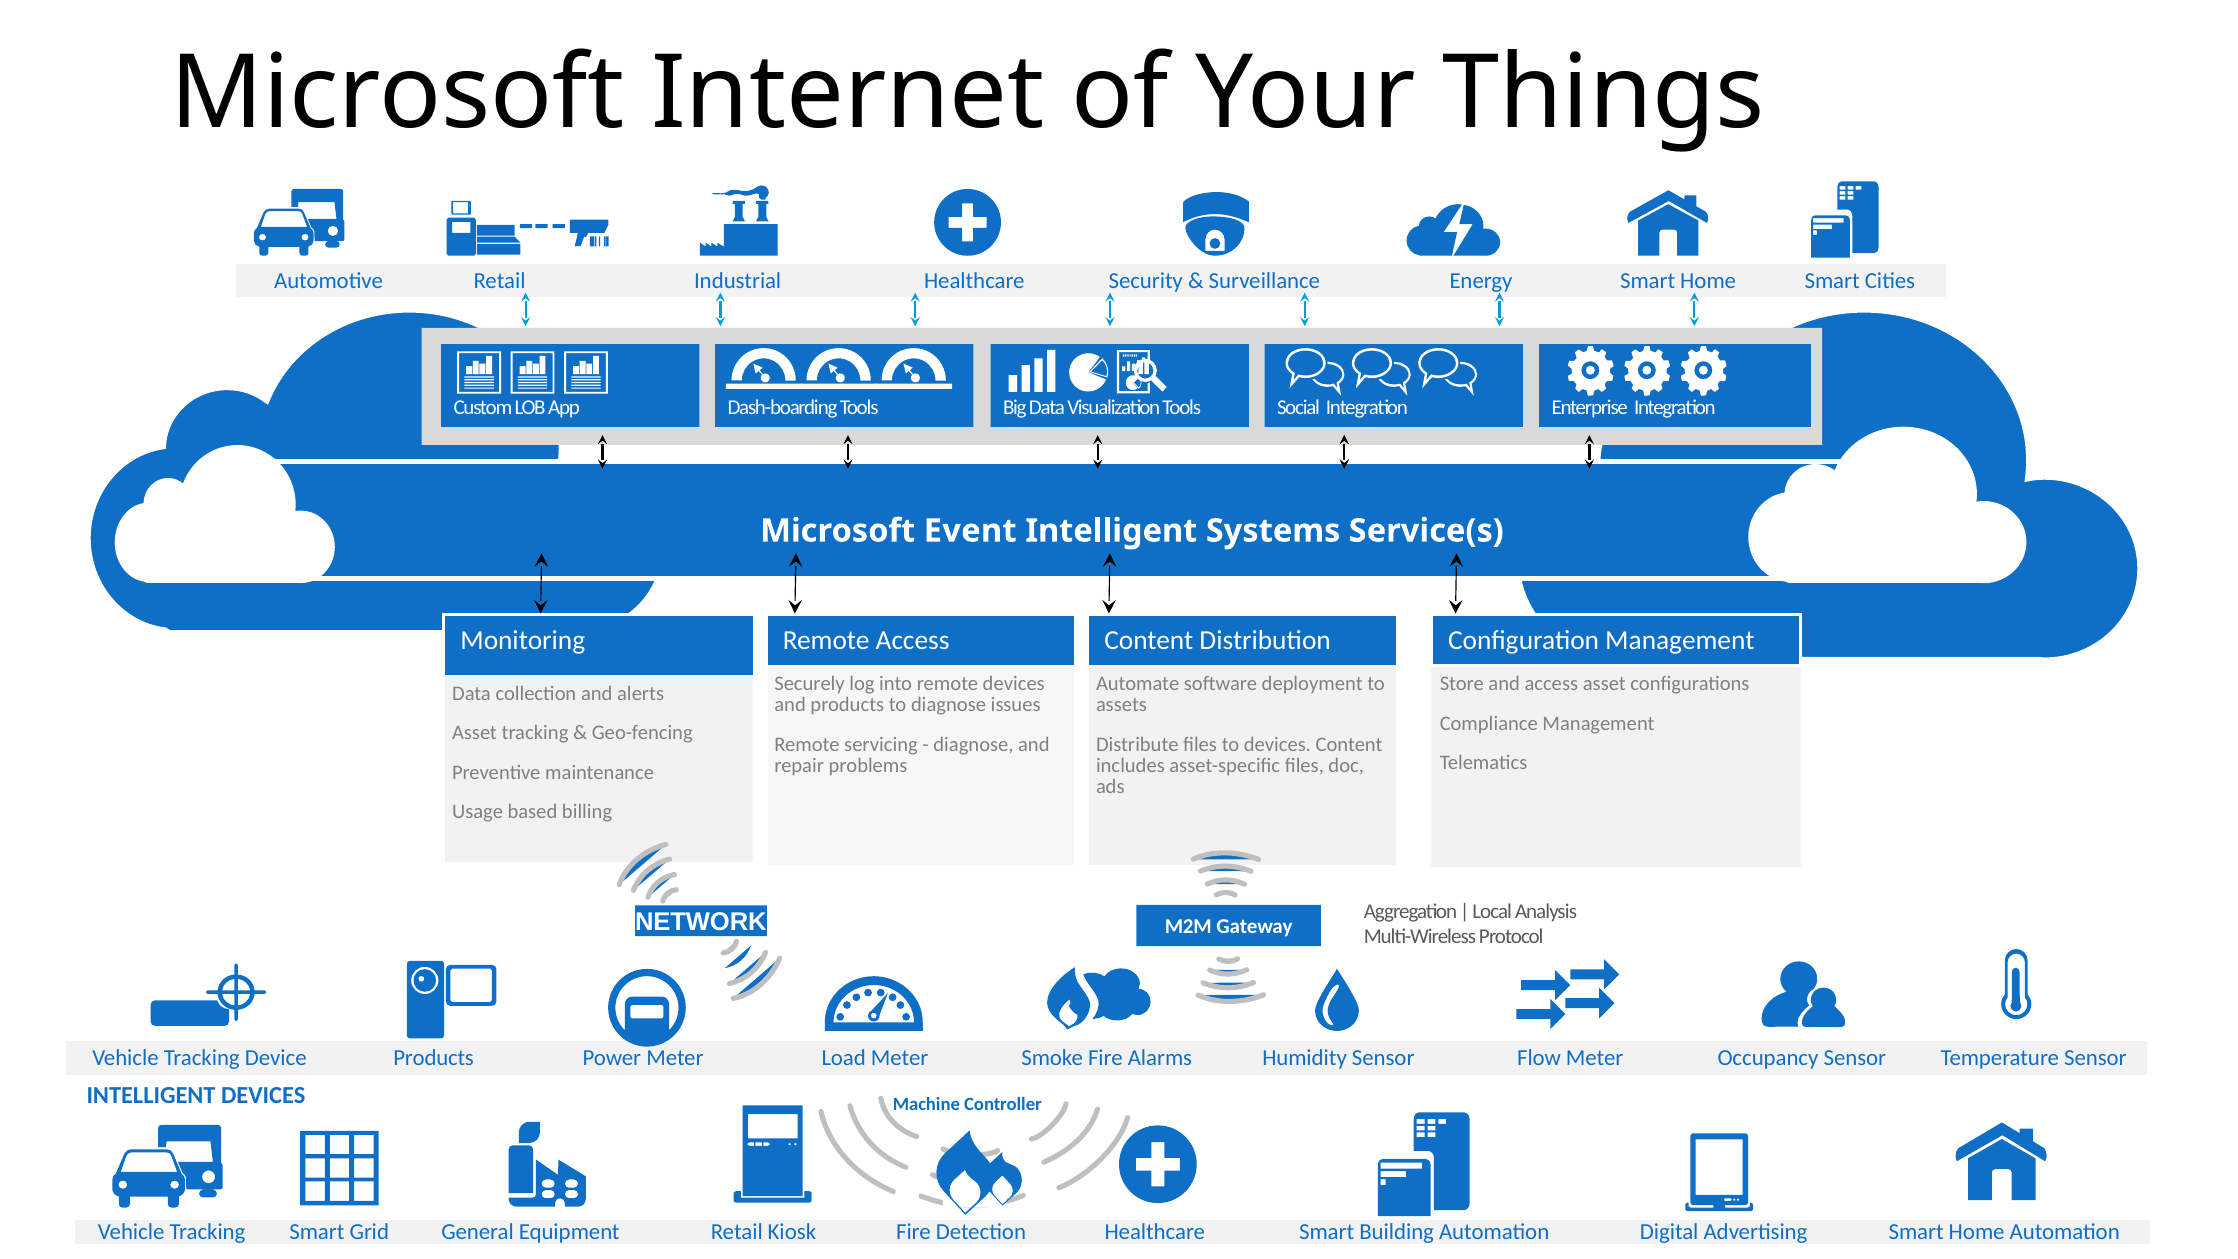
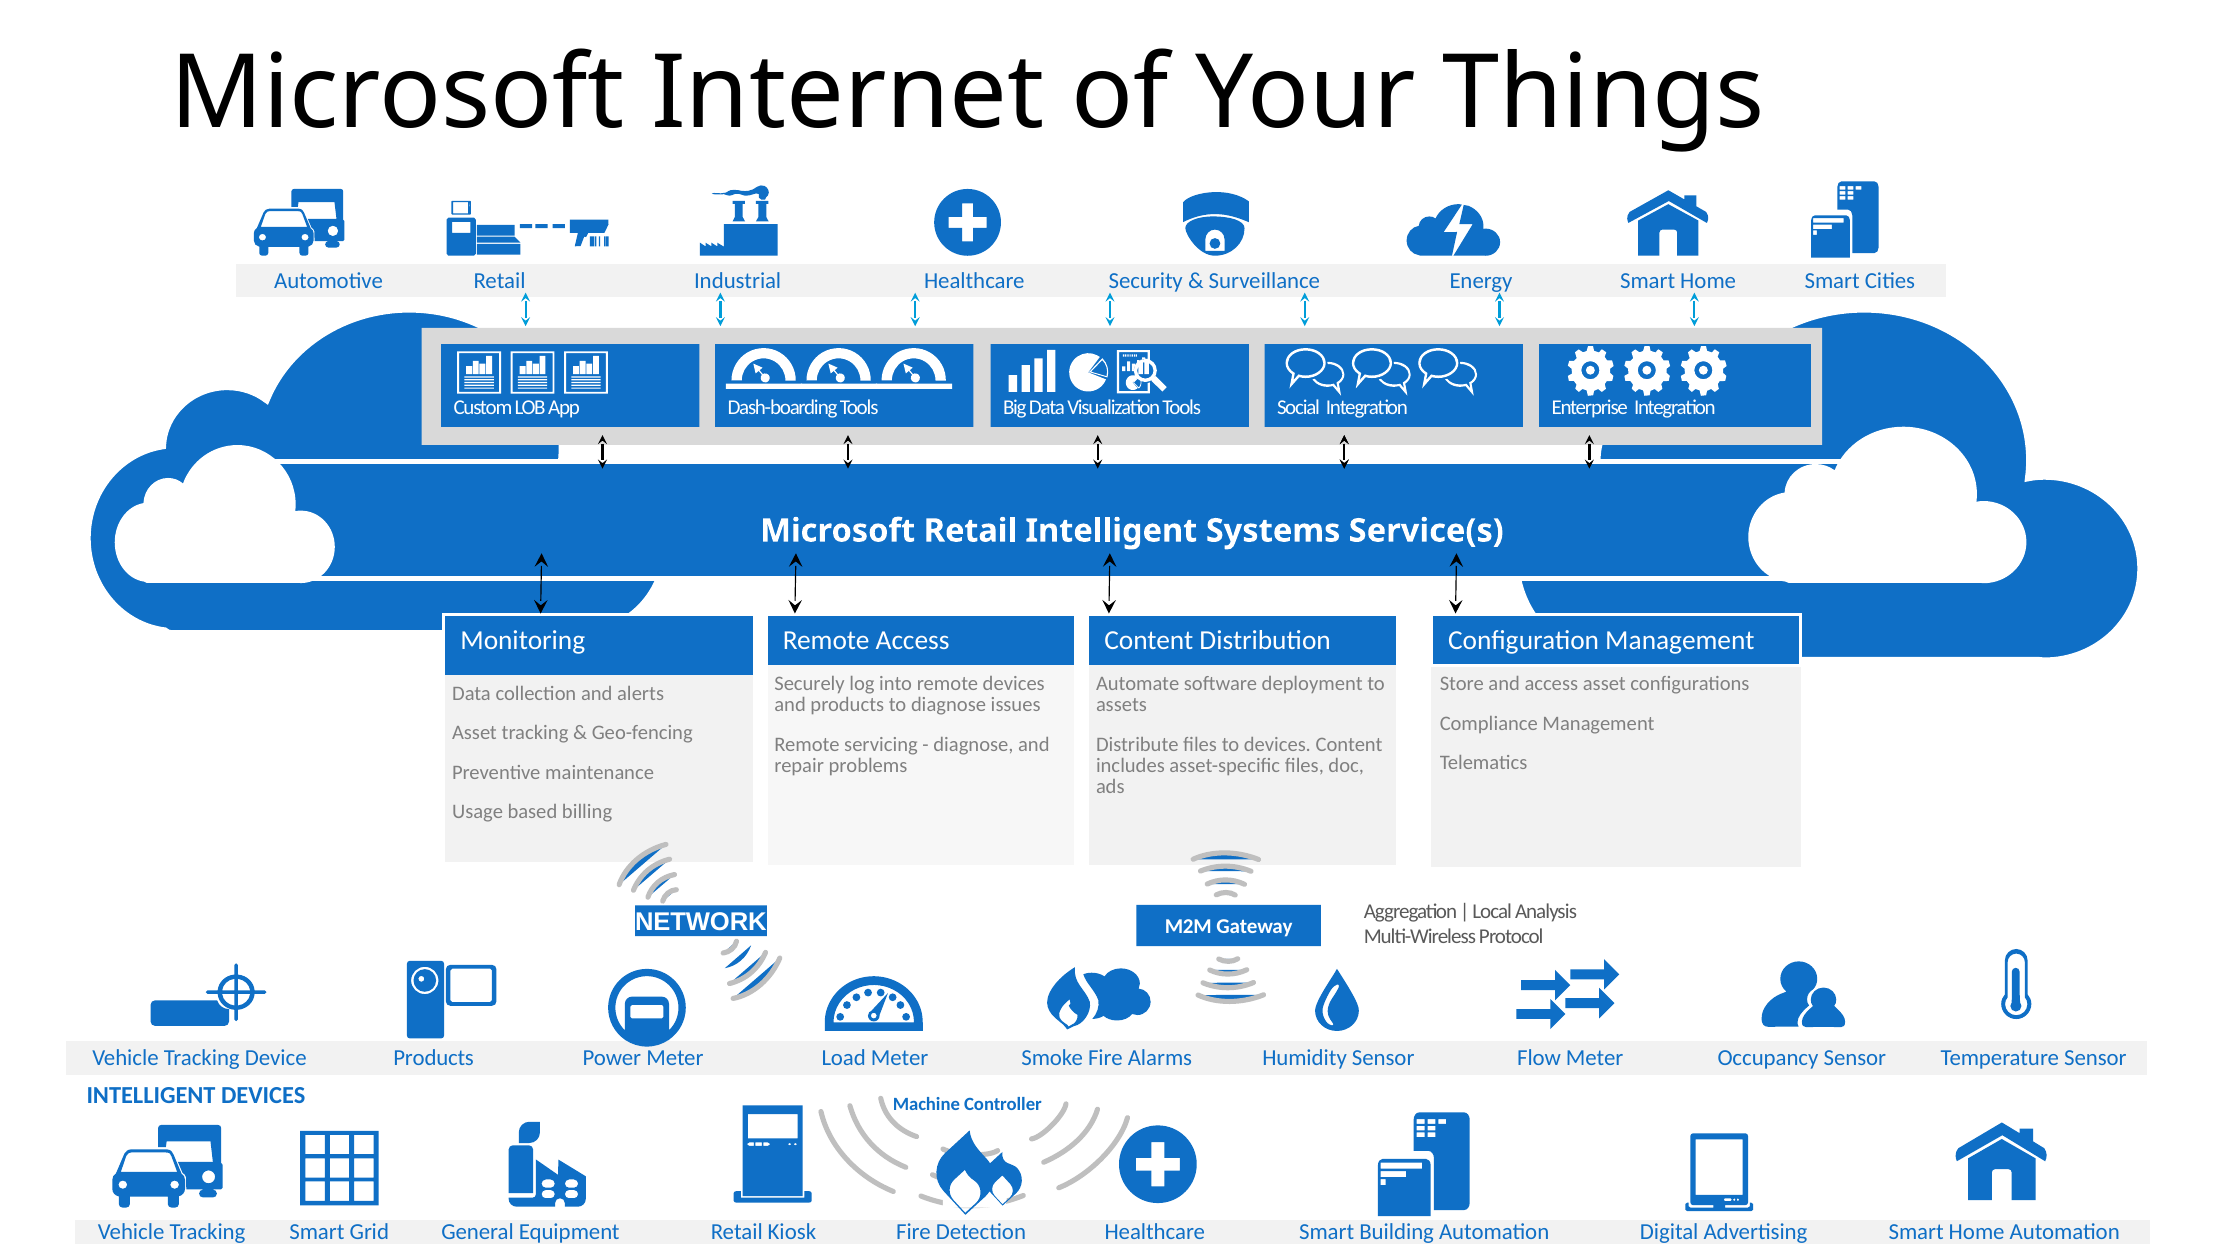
Microsoft Event: Event -> Retail (970, 531)
